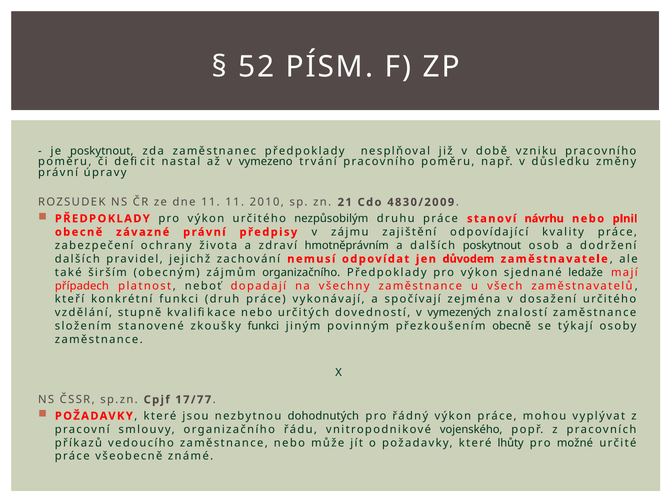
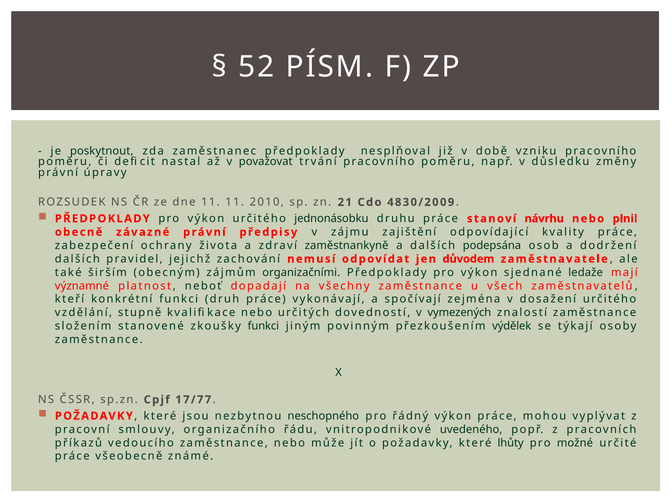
vymezeno: vymezeno -> považovat (266, 162)
nezpůsobilým: nezpůsobilým -> jednonásobku (331, 219)
hmotněprávním: hmotněprávním -> zaměstnankyně (347, 246)
dalších poskytnout: poskytnout -> podepsána (492, 246)
zájmům organizačního: organizačního -> organizačními (301, 272)
případech: případech -> významné (82, 286)
přezkoušením obecně: obecně -> výdělek (512, 326)
dohodnutých: dohodnutých -> neschopného (323, 416)
vojenského: vojenského -> uvedeného (471, 429)
